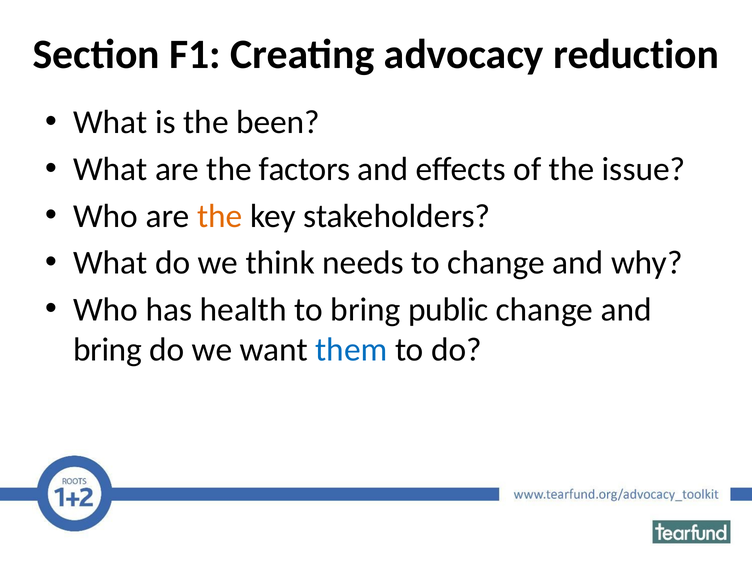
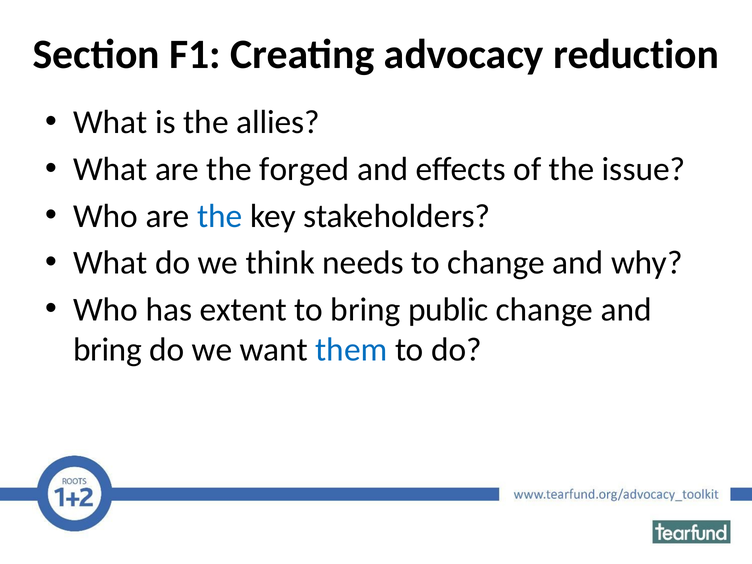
been: been -> allies (278, 122)
factors: factors -> forged (304, 169)
the colour: orange -> blue (220, 216)
health: health -> extent (243, 310)
